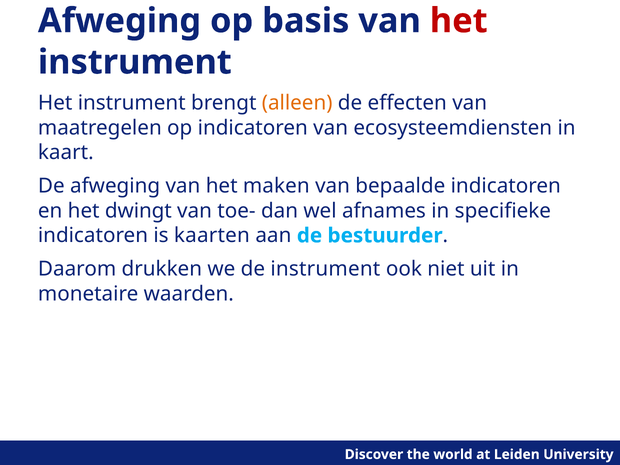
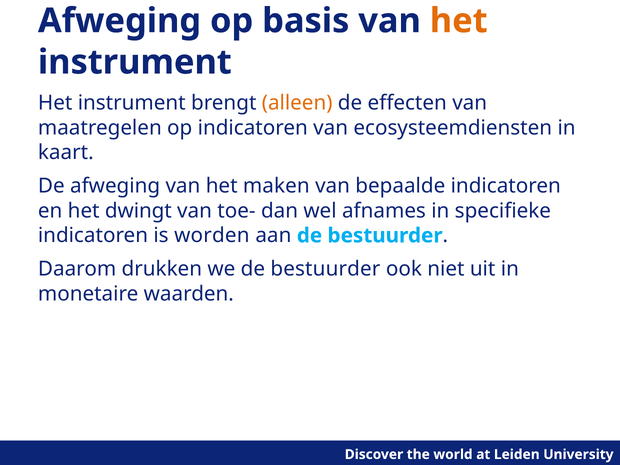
het colour: red -> orange (459, 21)
kaarten: kaarten -> worden (212, 236)
we de instrument: instrument -> bestuurder (325, 269)
